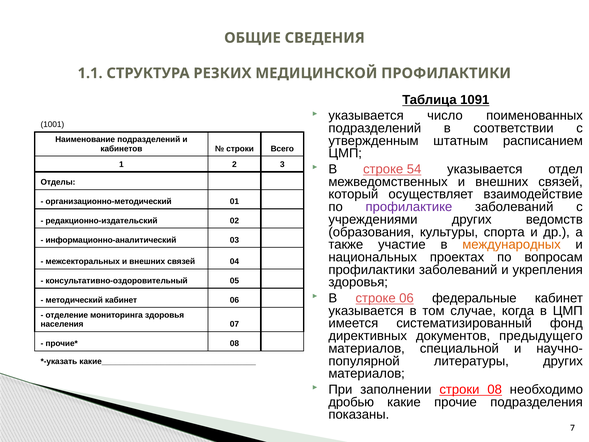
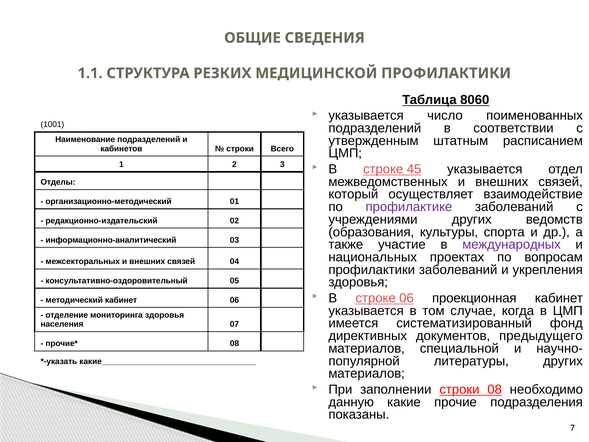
1091: 1091 -> 8060 (475, 100)
54: 54 -> 45 (414, 169)
международных colour: orange -> purple (512, 244)
федеральные: федеральные -> проекционная (474, 298)
дробью: дробью -> данную (351, 402)
